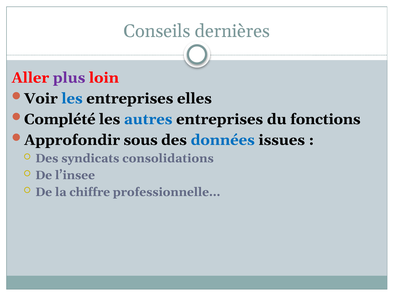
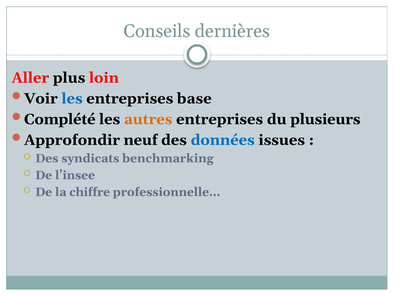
plus colour: purple -> black (69, 78)
elles: elles -> base (194, 98)
autres colour: blue -> orange (148, 119)
fonctions: fonctions -> plusieurs (325, 119)
sous: sous -> neuf (141, 140)
consolidations: consolidations -> benchmarking (168, 158)
